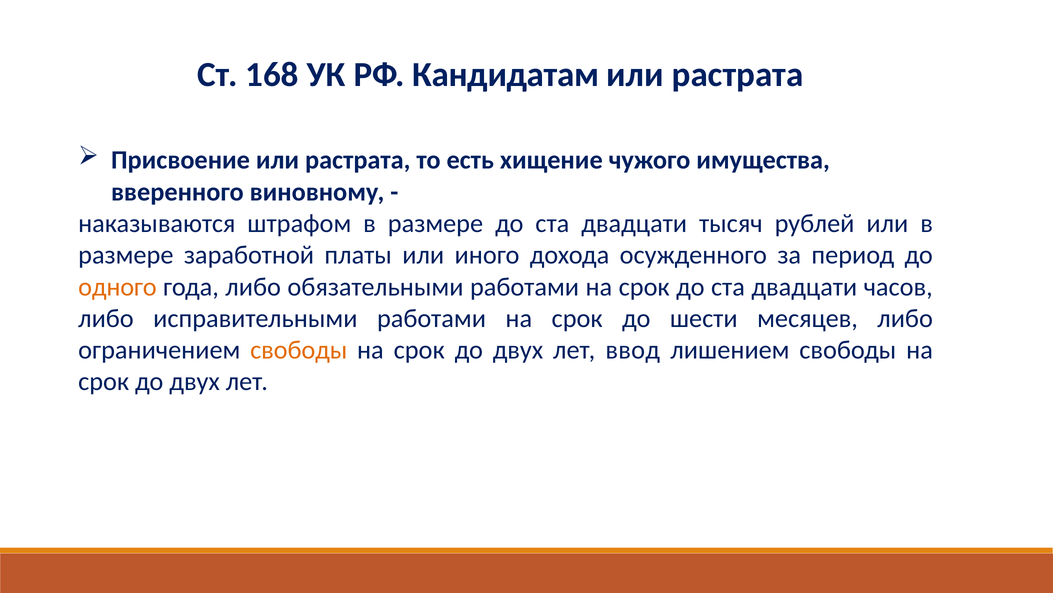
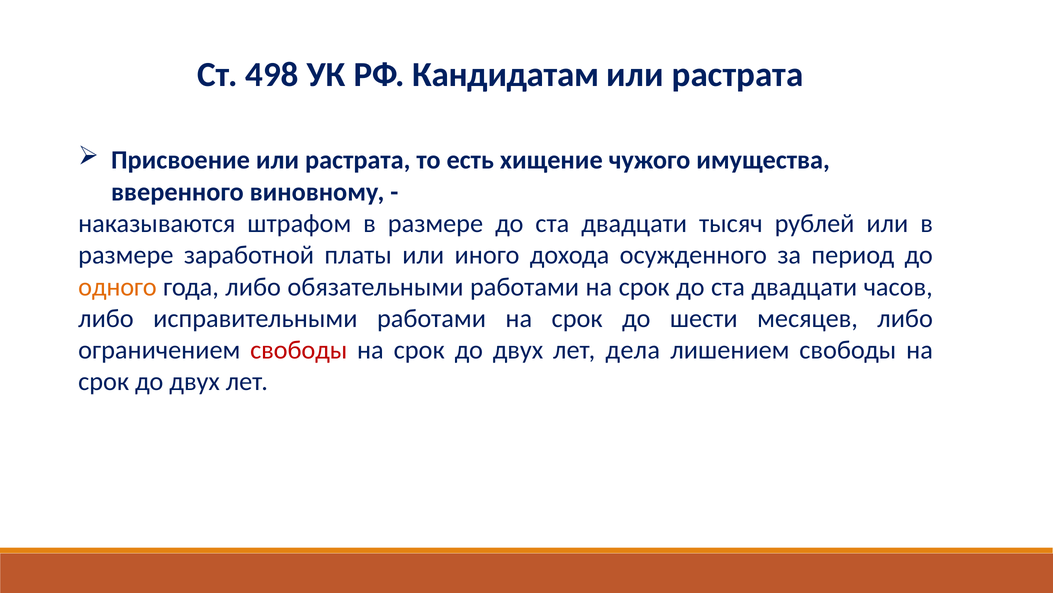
168: 168 -> 498 (272, 75)
свободы colour: orange -> red (299, 350)
ввод: ввод -> дела (633, 350)
